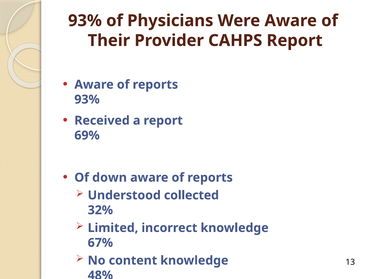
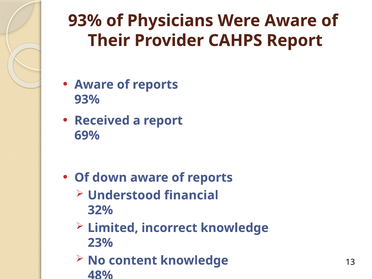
collected: collected -> financial (191, 195)
67%: 67% -> 23% (100, 243)
